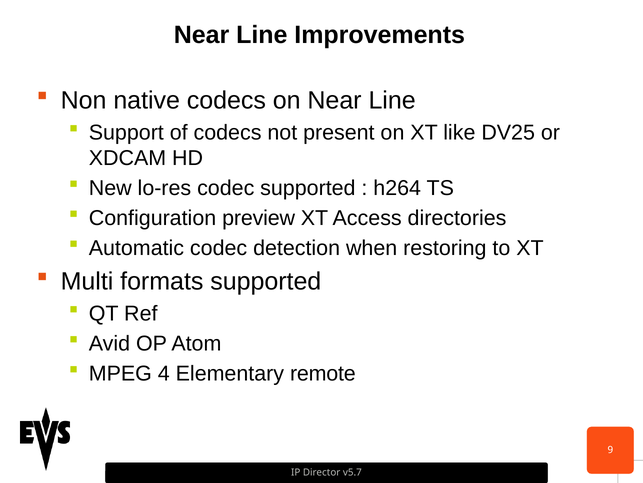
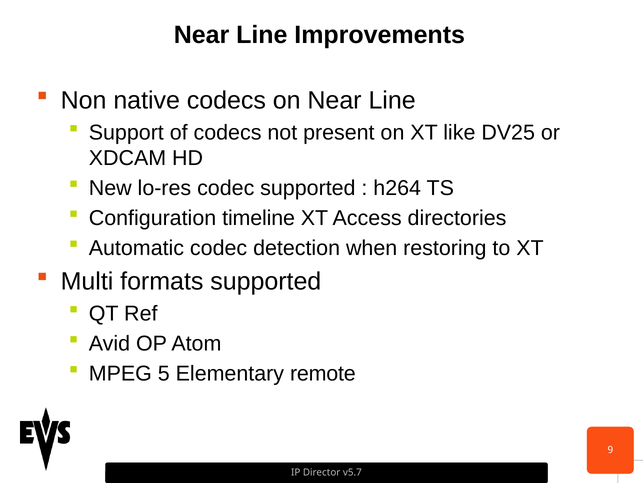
preview: preview -> timeline (259, 218)
4: 4 -> 5 (164, 373)
